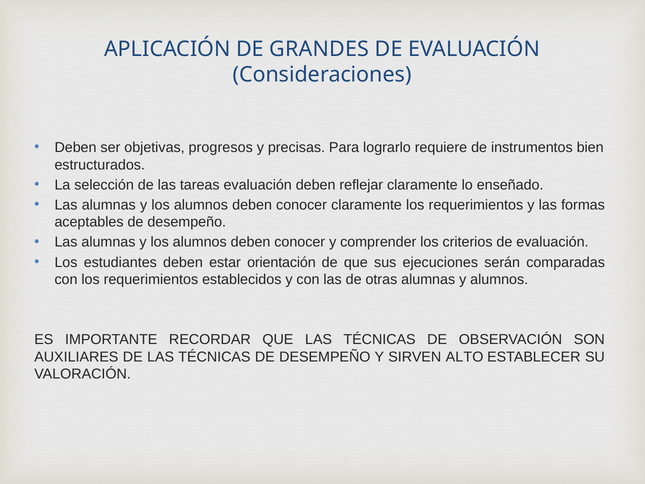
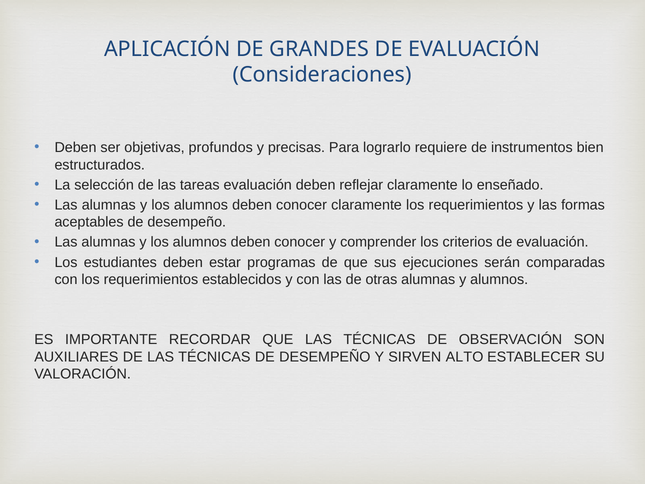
progresos: progresos -> profundos (221, 148)
orientación: orientación -> programas (281, 262)
